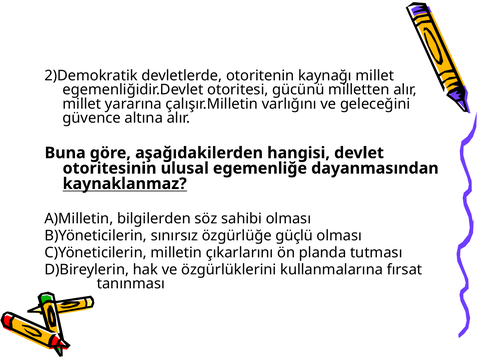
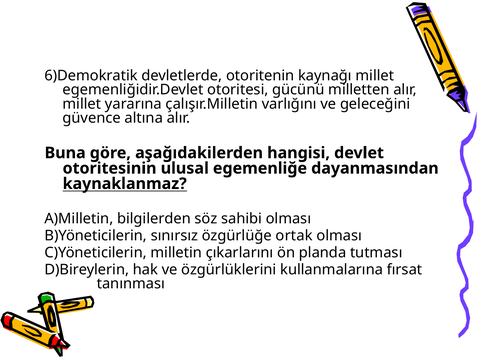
2)Demokratik: 2)Demokratik -> 6)Demokratik (91, 76)
güçlü: güçlü -> ortak (294, 235)
